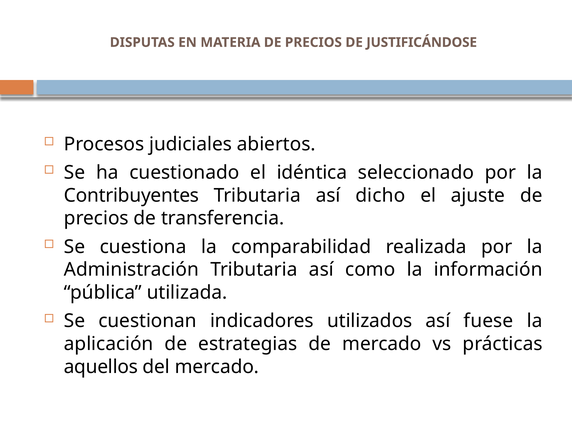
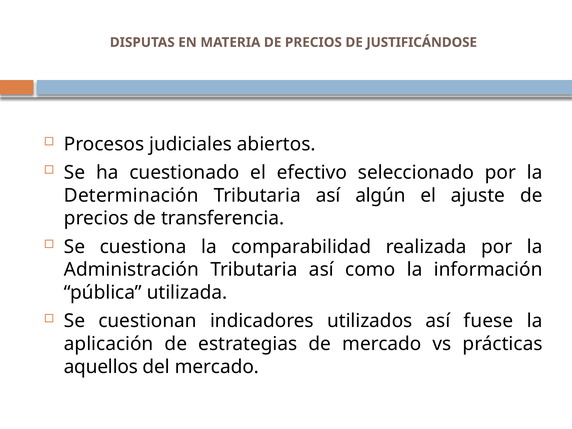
idéntica: idéntica -> efectivo (312, 173)
Contribuyentes: Contribuyentes -> Determinación (131, 195)
dicho: dicho -> algún (380, 195)
